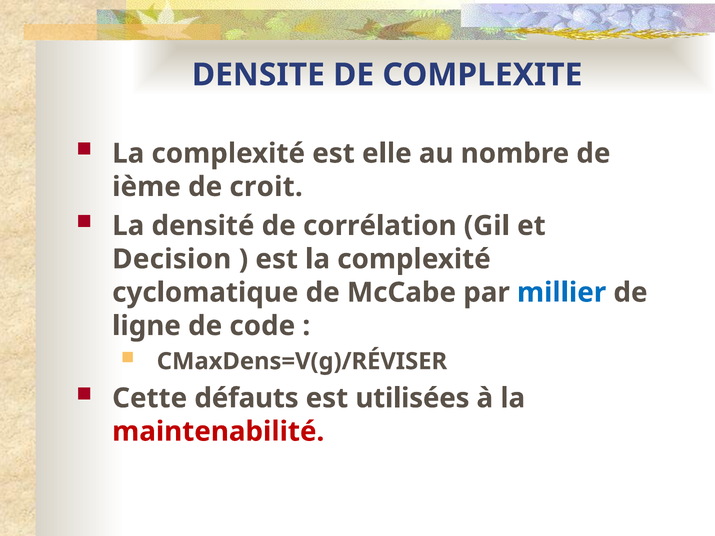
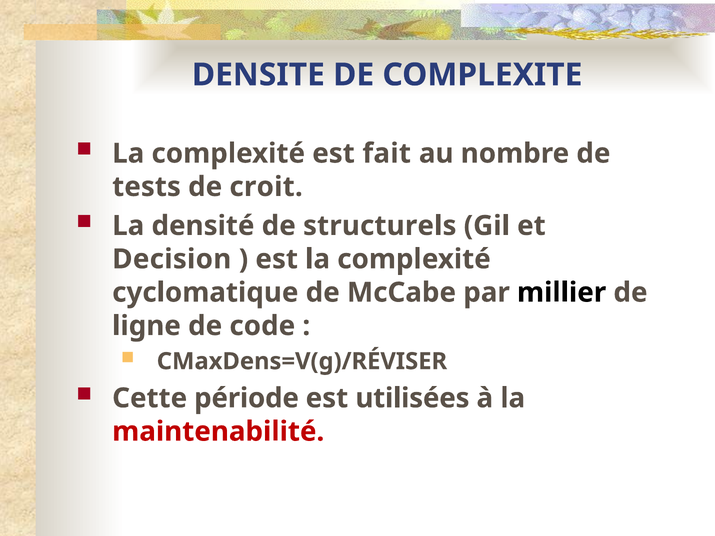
elle: elle -> fait (387, 154)
ième: ième -> tests (147, 187)
corrélation: corrélation -> structurels (380, 226)
millier colour: blue -> black (562, 293)
défauts: défauts -> période (247, 398)
